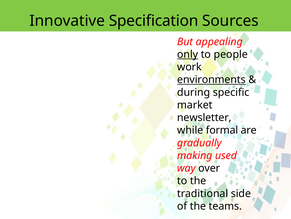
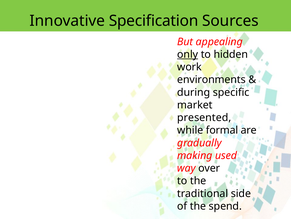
people: people -> hidden (231, 54)
environments underline: present -> none (211, 79)
newsletter: newsletter -> presented (204, 117)
teams: teams -> spend (225, 205)
